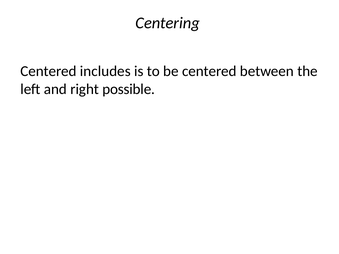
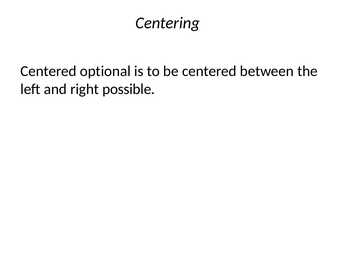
includes: includes -> optional (105, 71)
